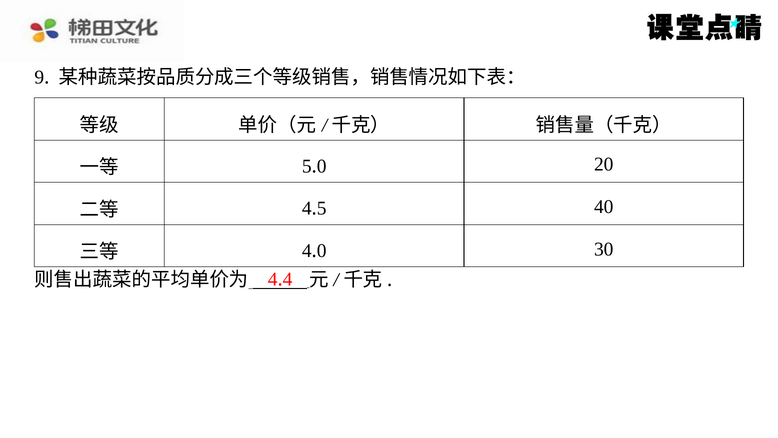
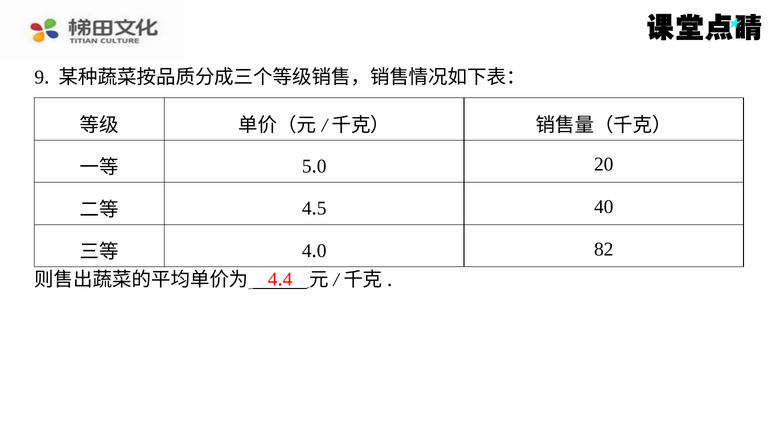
30: 30 -> 82 (604, 249)
